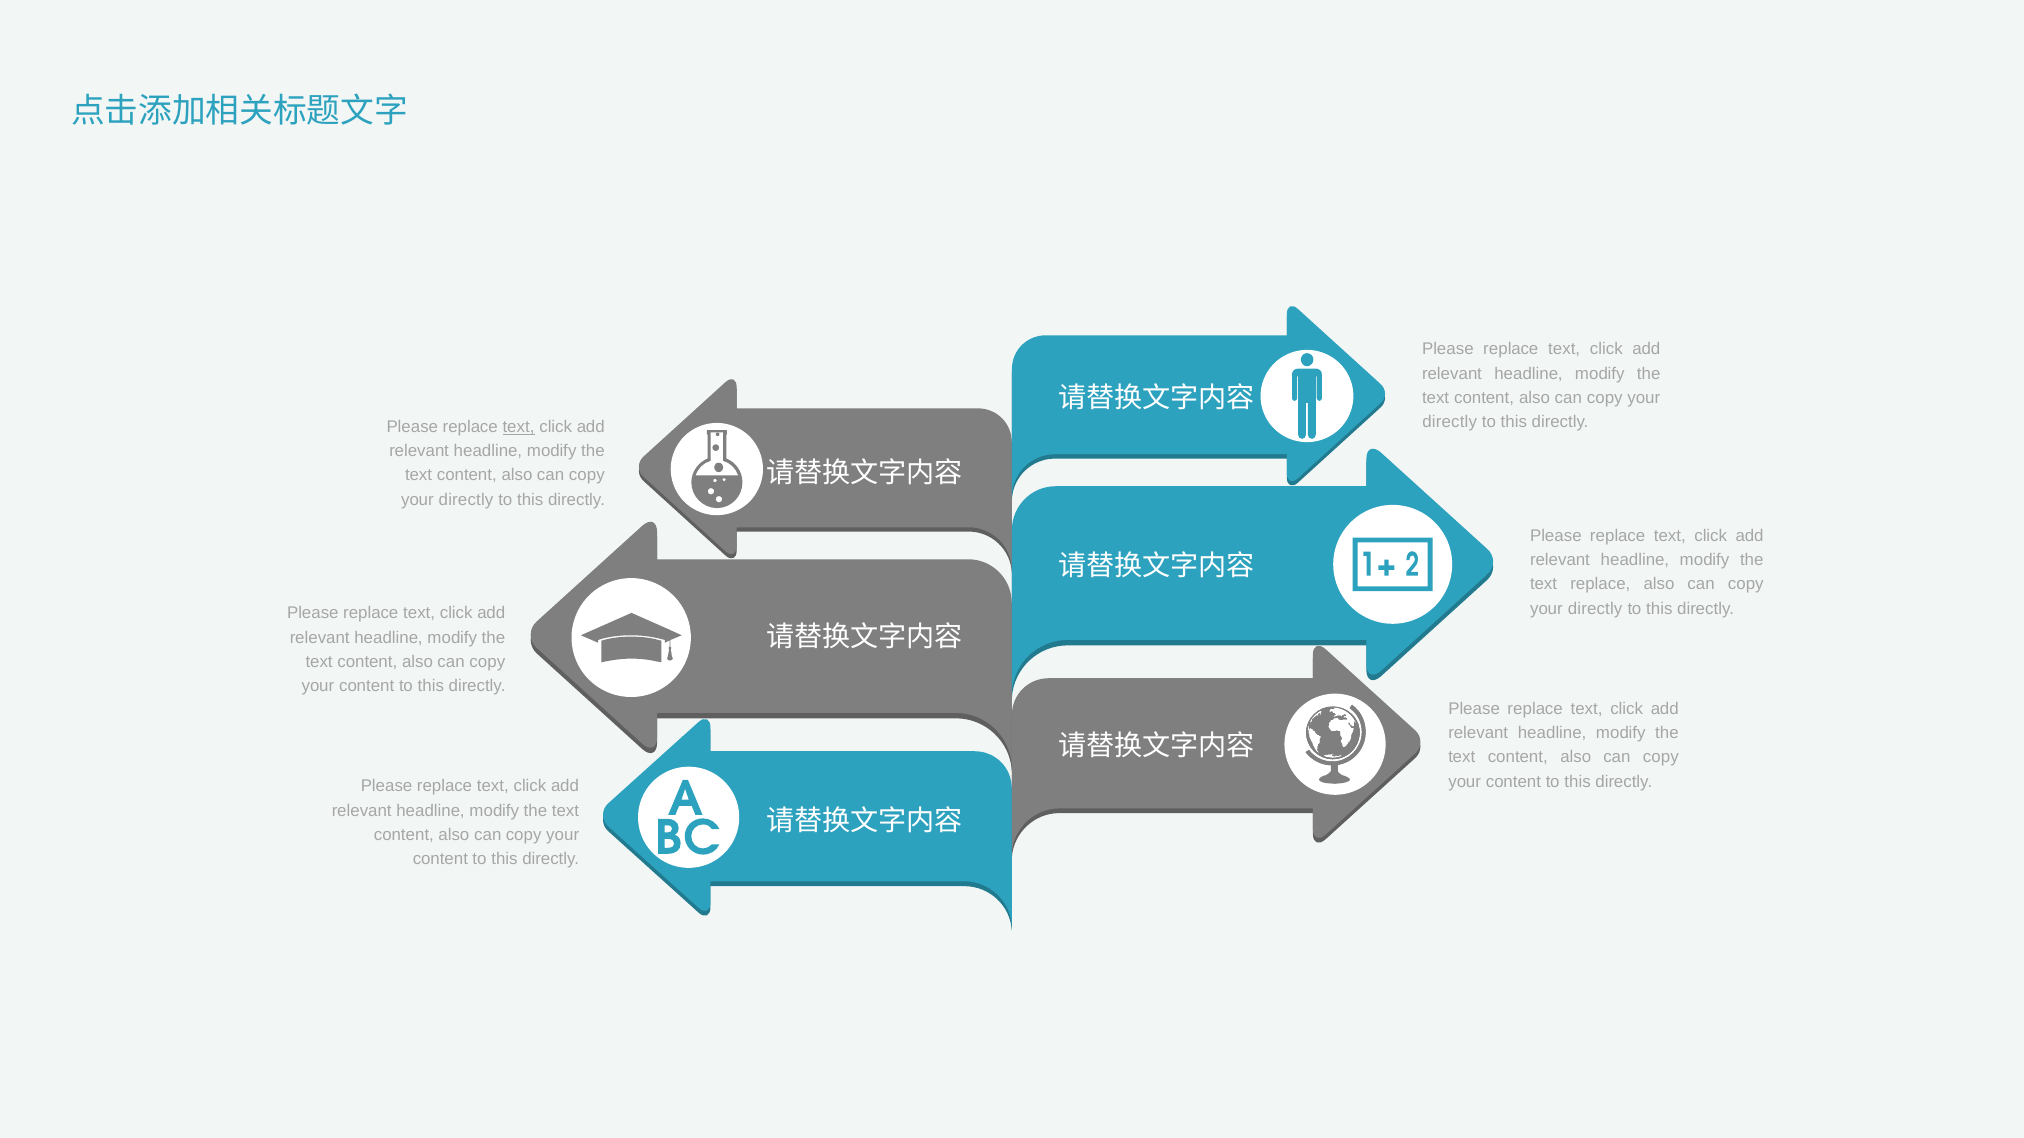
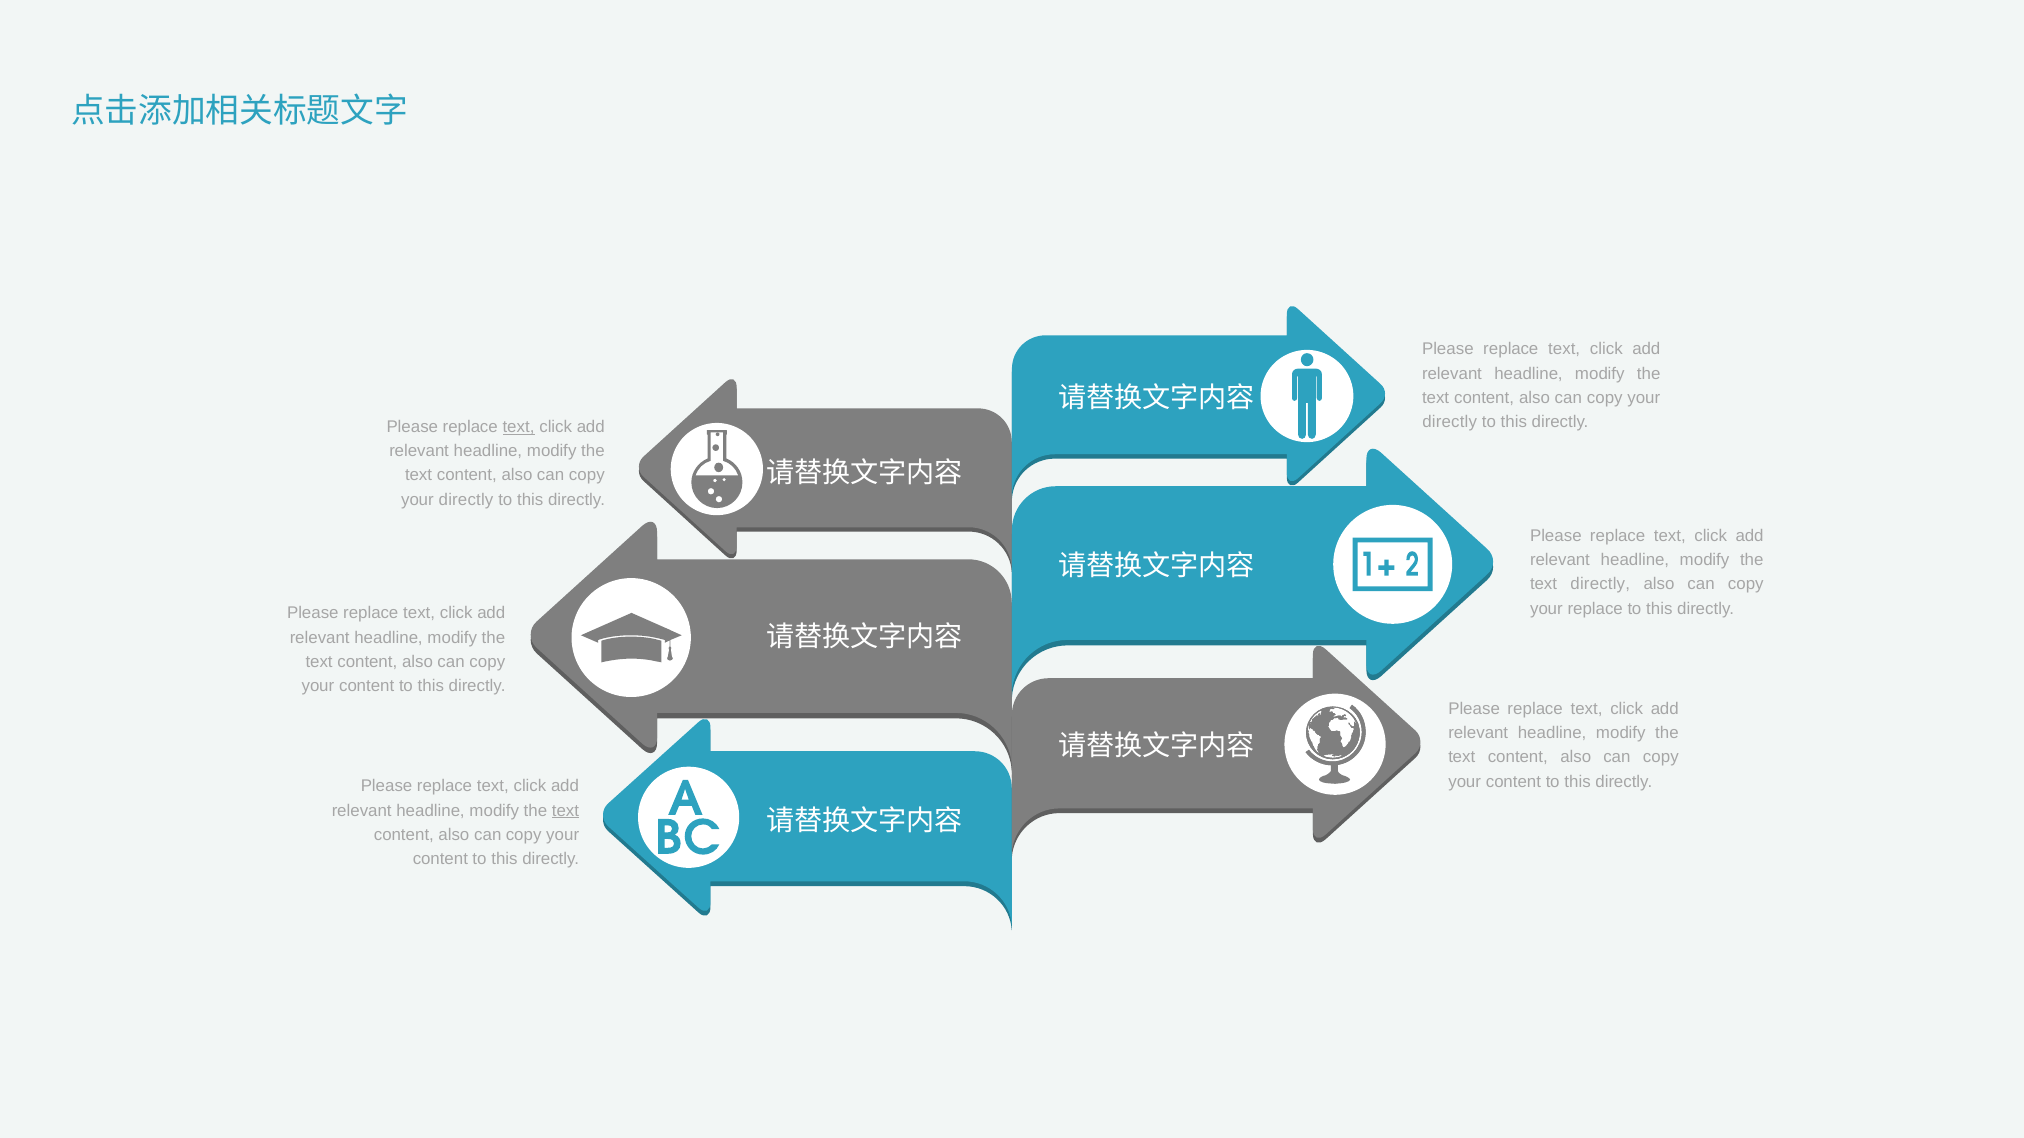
text replace: replace -> directly (1600, 585)
directly: directly -> replace (1595, 609)
text underline: none -> present (565, 811)
